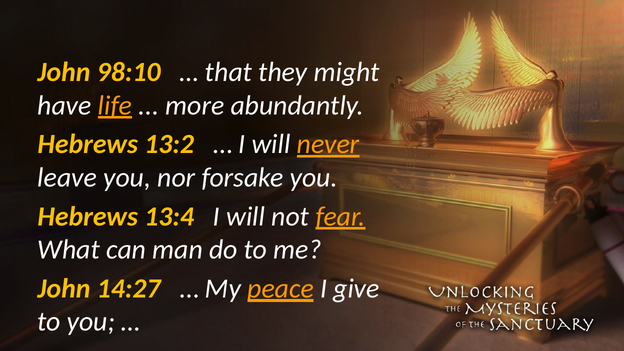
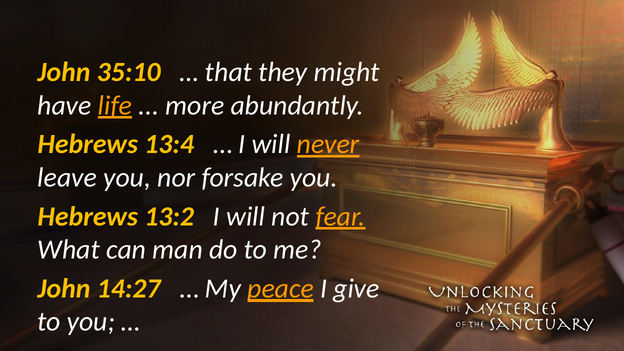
98:10: 98:10 -> 35:10 (129, 72)
13:2: 13:2 -> 13:4 (169, 144)
13:4: 13:4 -> 13:2 (169, 216)
